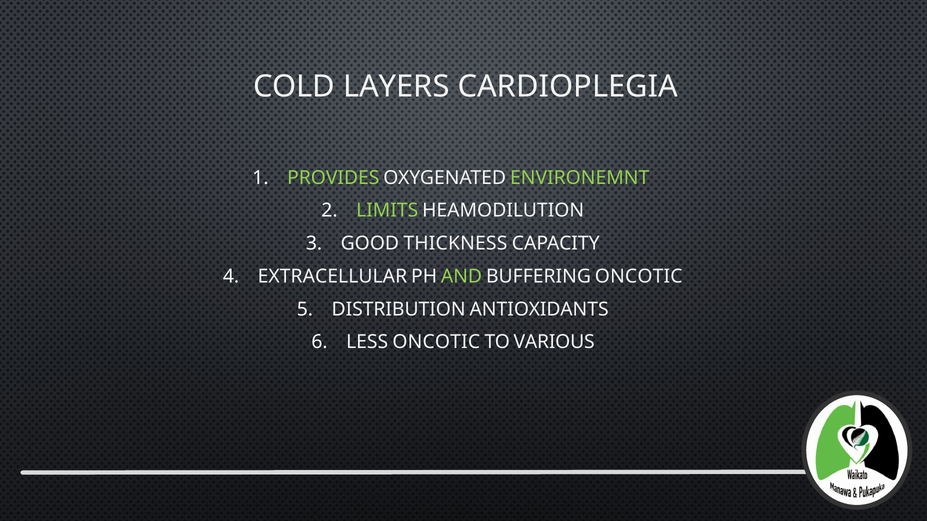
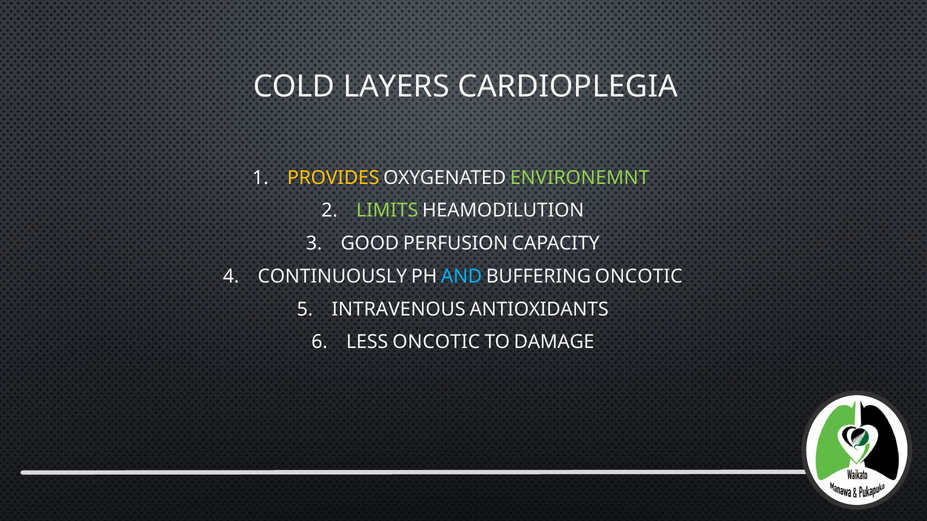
PROVIDES colour: light green -> yellow (333, 178)
THICKNESS: THICKNESS -> PERFUSION (456, 244)
EXTRACELLULAR: EXTRACELLULAR -> CONTINUOUSLY (332, 277)
AND colour: light green -> light blue (462, 277)
DISTRIBUTION: DISTRIBUTION -> INTRAVENOUS (399, 309)
VARIOUS: VARIOUS -> DAMAGE (554, 342)
